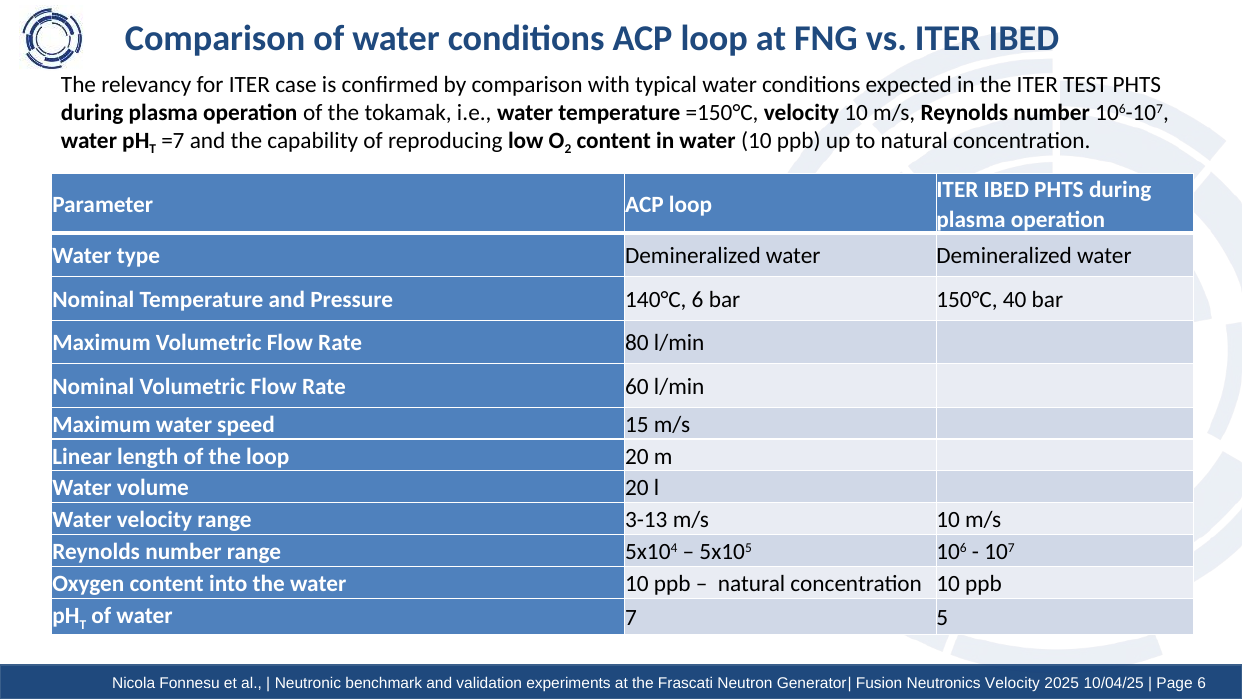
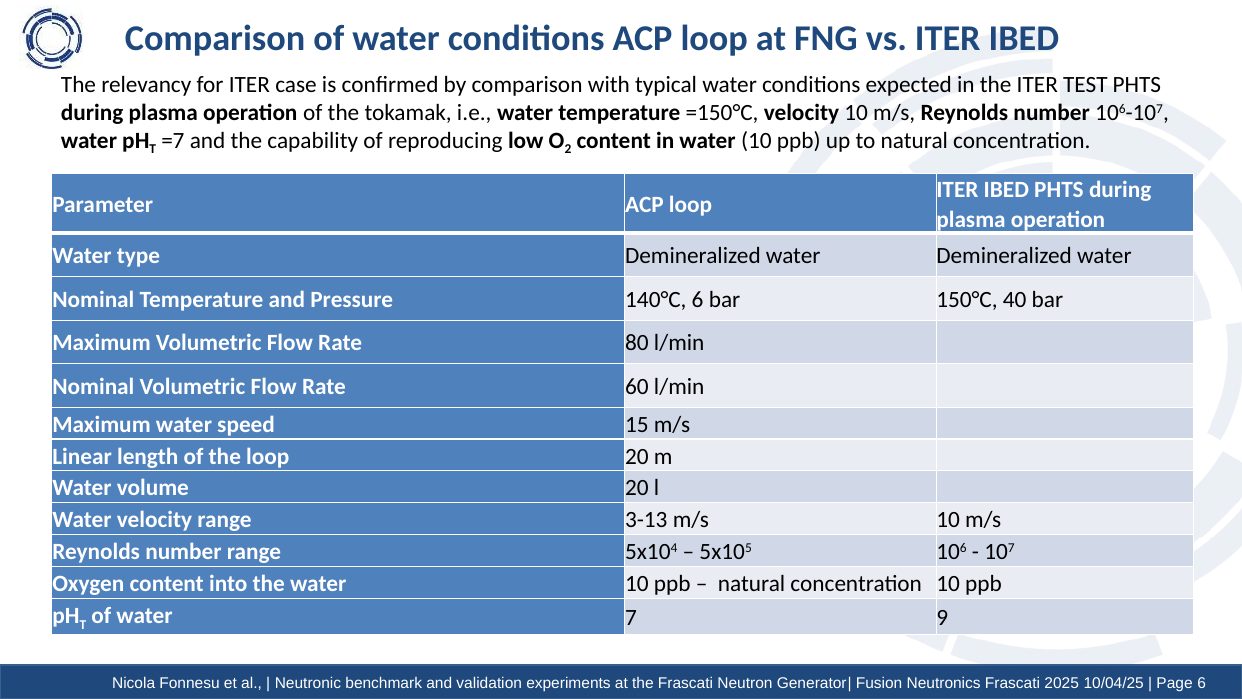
5: 5 -> 9 (942, 617)
Neutronics Velocity: Velocity -> Frascati (1013, 683)
